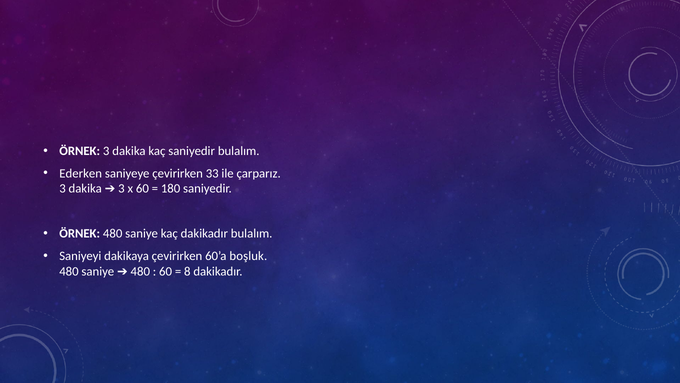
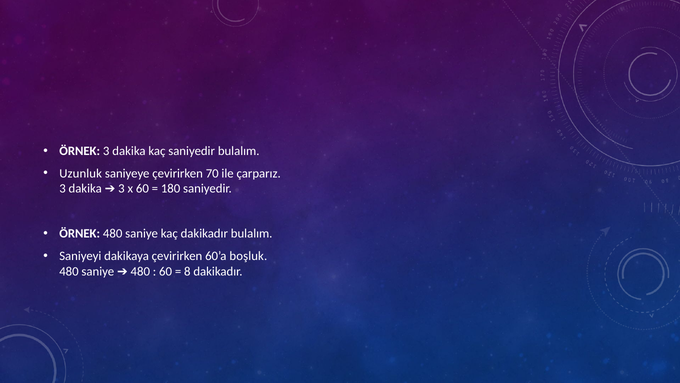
Ederken: Ederken -> Uzunluk (81, 173)
33: 33 -> 70 (212, 173)
